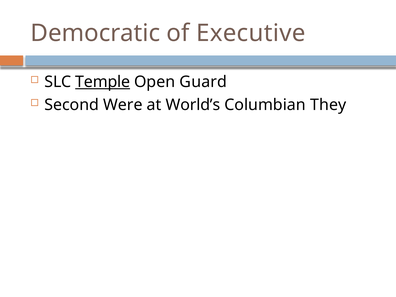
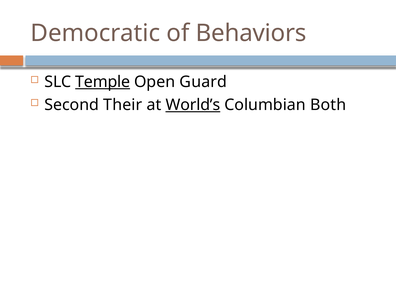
Executive: Executive -> Behaviors (251, 33)
Were: Were -> Their (123, 105)
World’s underline: none -> present (193, 105)
They: They -> Both (328, 105)
